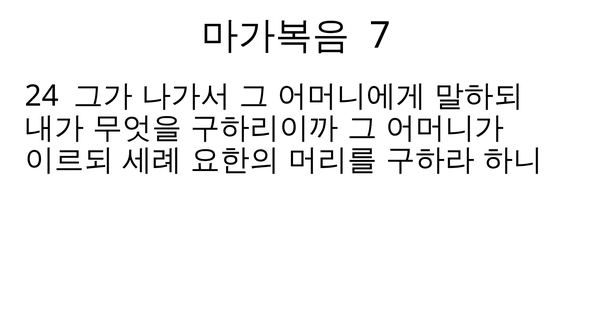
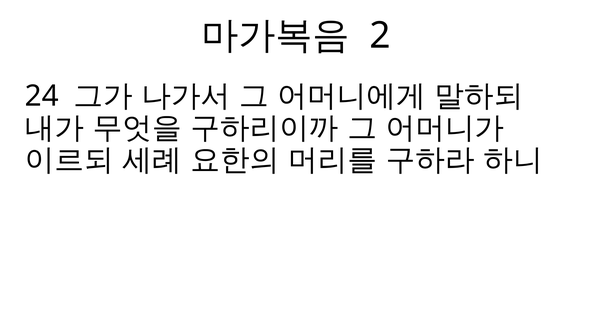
7: 7 -> 2 (380, 36)
